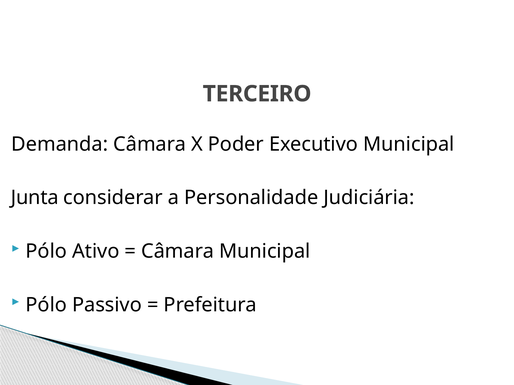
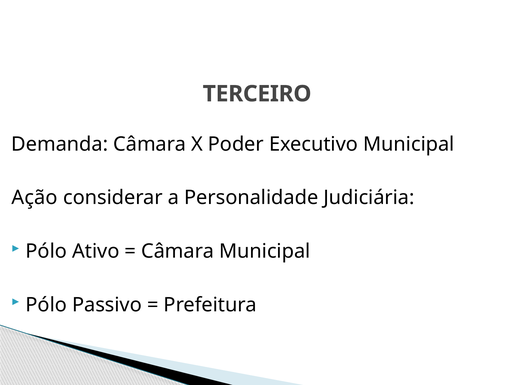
Junta: Junta -> Ação (35, 198)
